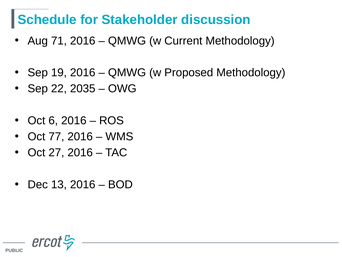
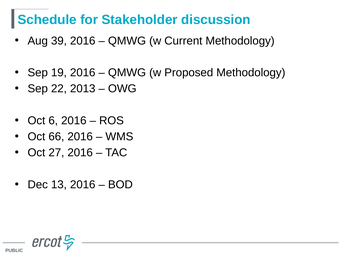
71: 71 -> 39 (59, 41)
2035: 2035 -> 2013 (83, 89)
77: 77 -> 66 (56, 136)
